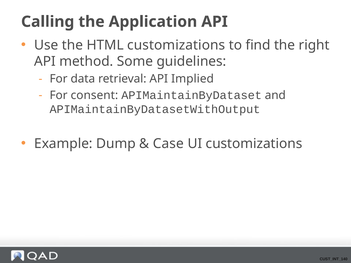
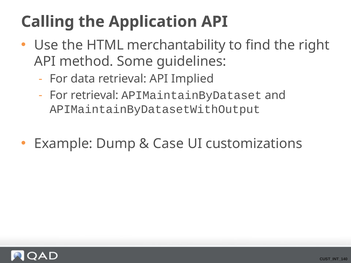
HTML customizations: customizations -> merchantability (176, 45)
For consent: consent -> retrieval (95, 95)
